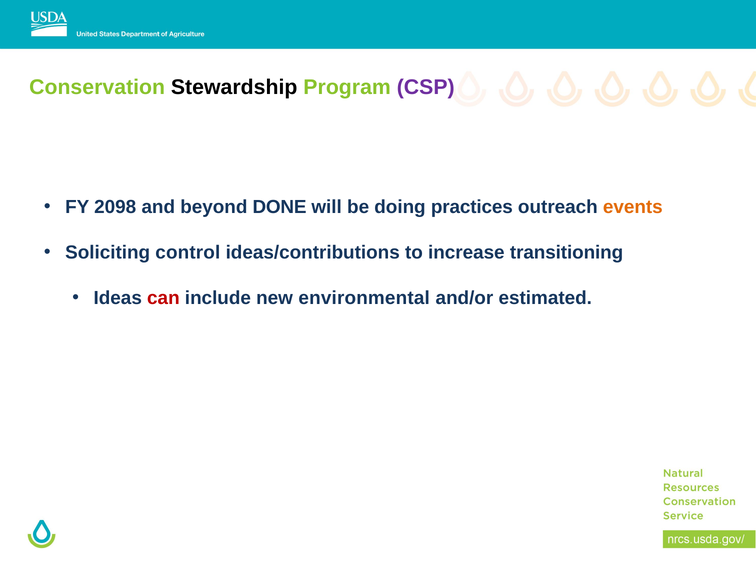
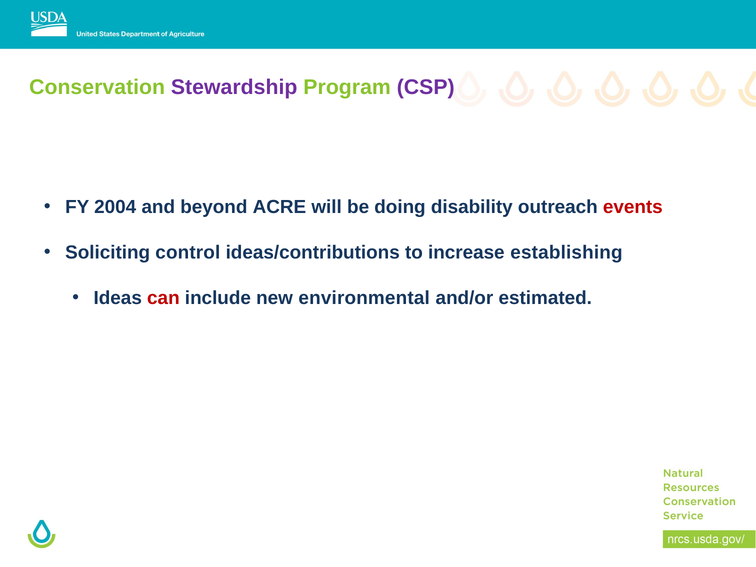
Stewardship colour: black -> purple (234, 87)
2098: 2098 -> 2004 (115, 207)
DONE: DONE -> ACRE (279, 207)
practices: practices -> disability (472, 207)
events colour: orange -> red (633, 207)
transitioning: transitioning -> establishing (566, 252)
